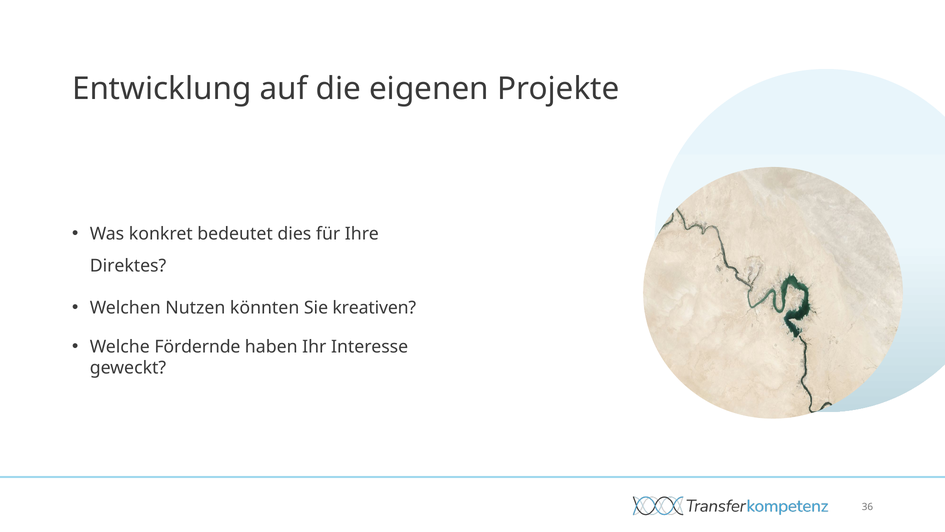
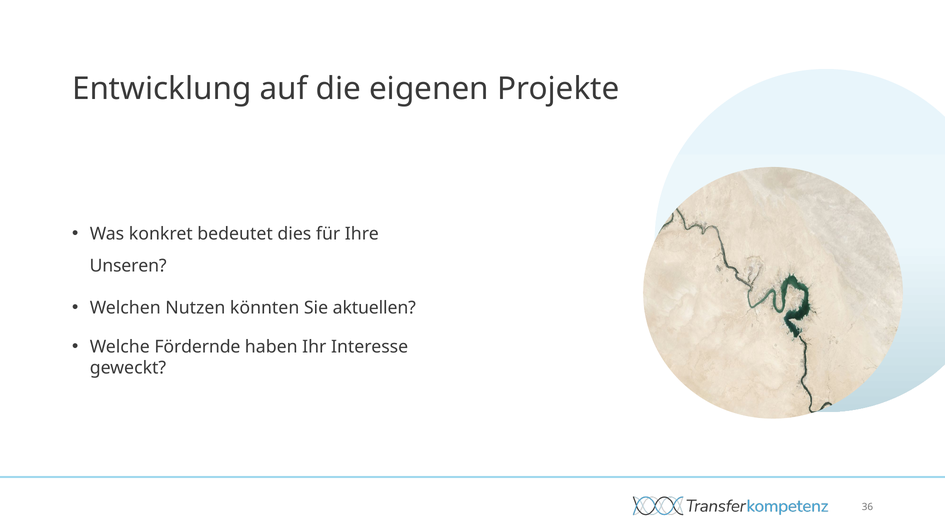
Direktes: Direktes -> Unseren (128, 266)
kreativen: kreativen -> aktuellen (374, 307)
